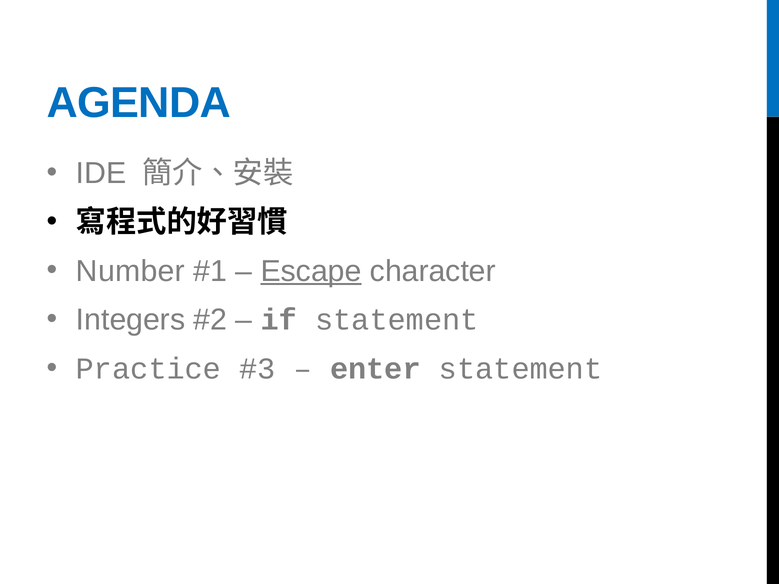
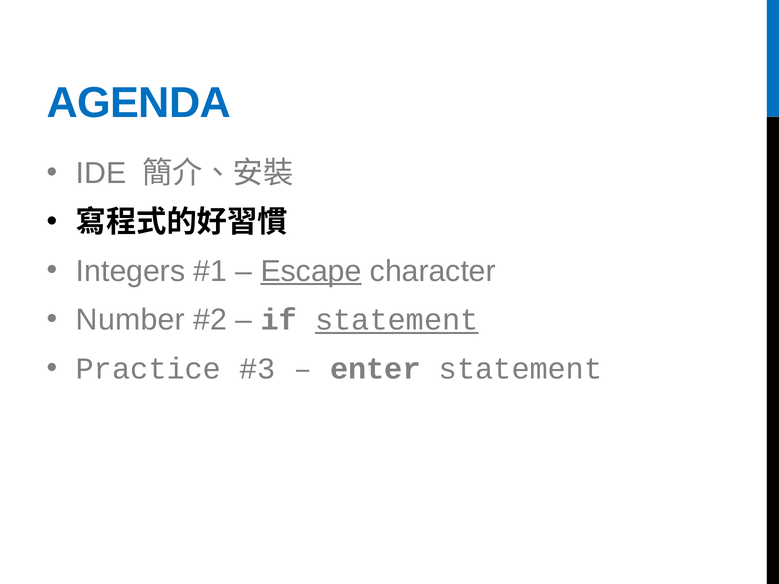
Number: Number -> Integers (131, 271)
Integers: Integers -> Number (130, 320)
statement underline: none -> present (397, 320)
